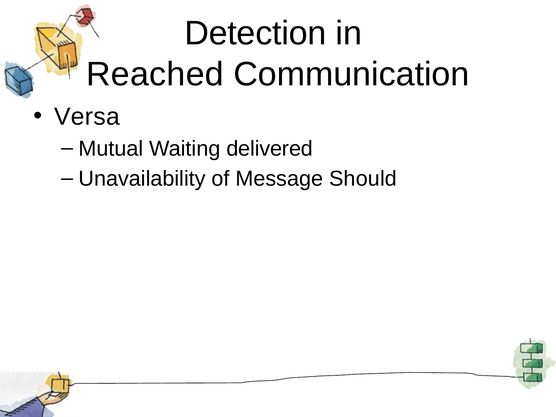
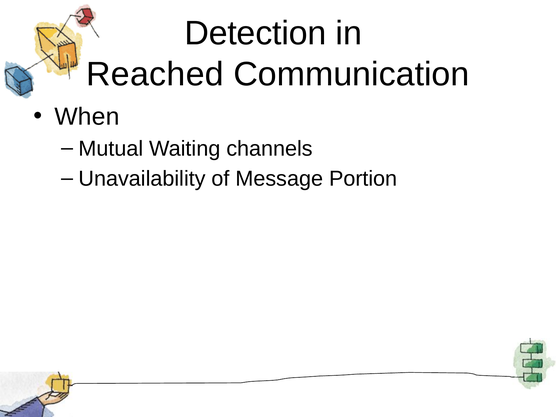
Versa: Versa -> When (87, 117)
delivered: delivered -> channels (270, 149)
Should: Should -> Portion (363, 179)
